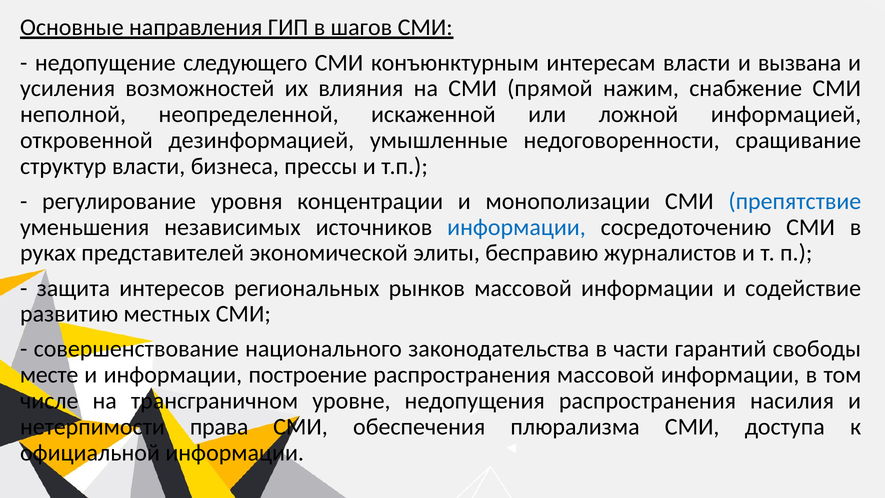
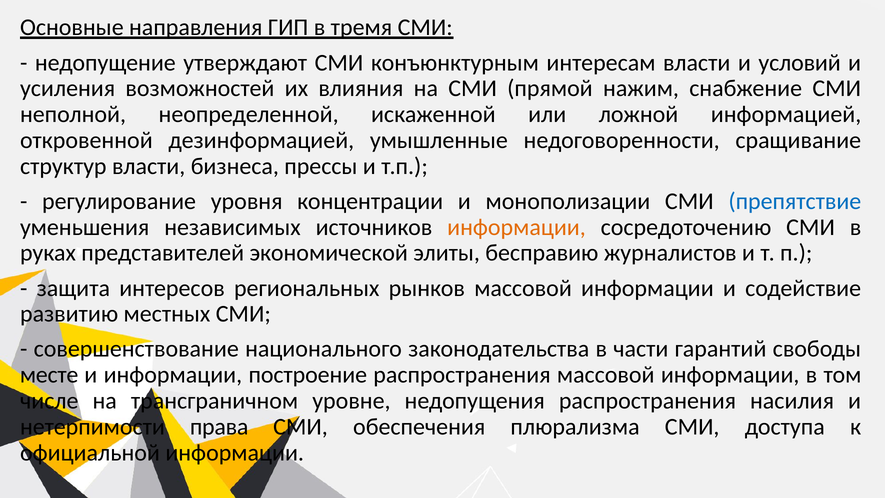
шагов: шагов -> тремя (361, 27)
следующего: следующего -> утверждают (245, 63)
вызвана: вызвана -> условий (800, 63)
информации colour: blue -> orange (517, 227)
